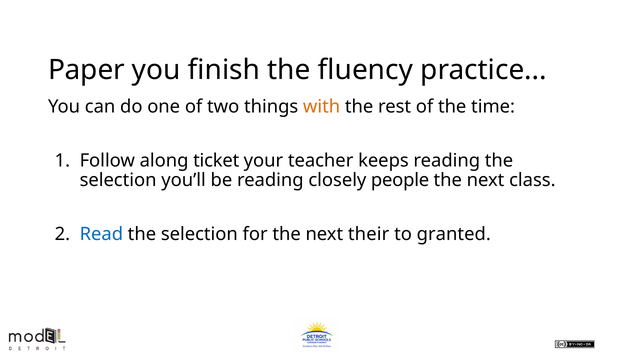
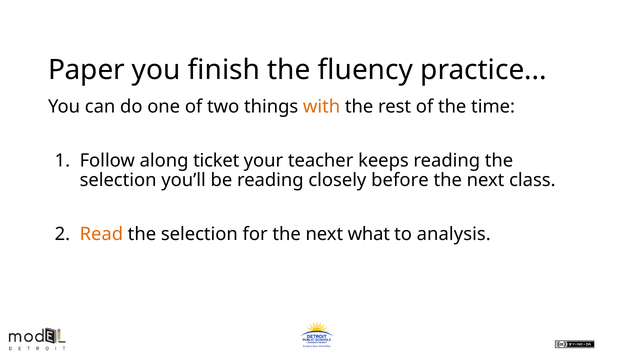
people: people -> before (400, 180)
Read colour: blue -> orange (101, 234)
their: their -> what (369, 234)
granted: granted -> analysis (454, 234)
